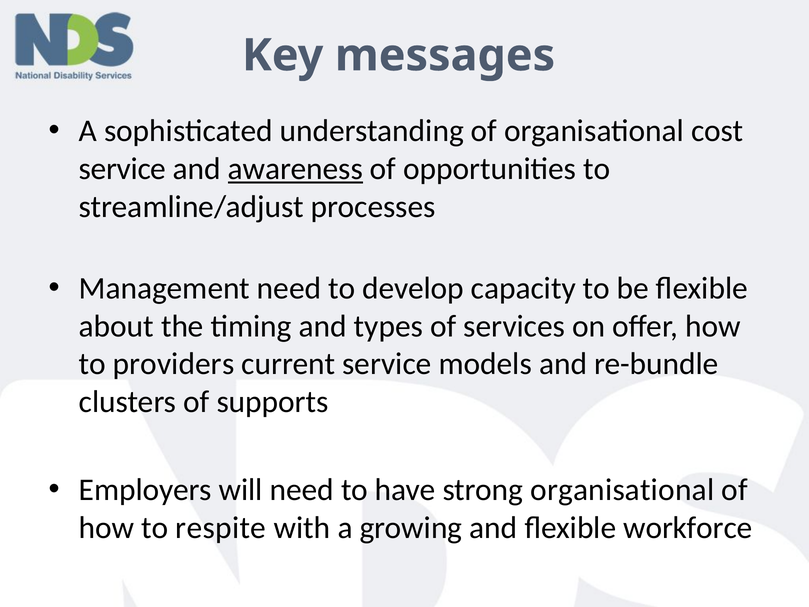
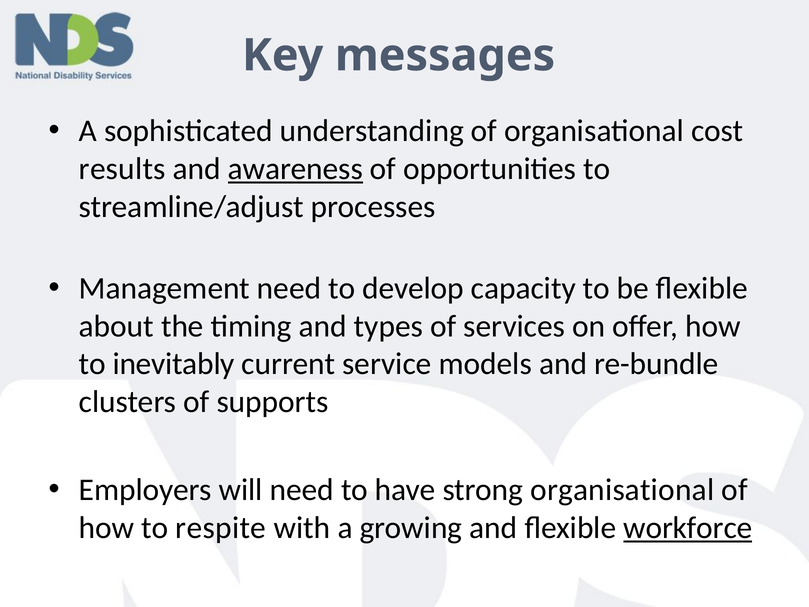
service: service -> results (122, 169)
providers: providers -> inevitably (174, 364)
workforce underline: none -> present (688, 528)
